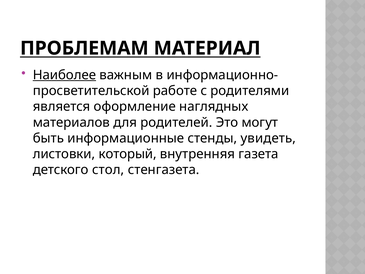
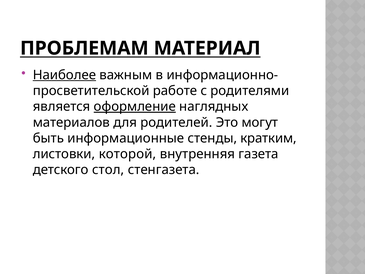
оформление underline: none -> present (135, 106)
увидеть: увидеть -> кратким (268, 138)
который: который -> которой (127, 154)
